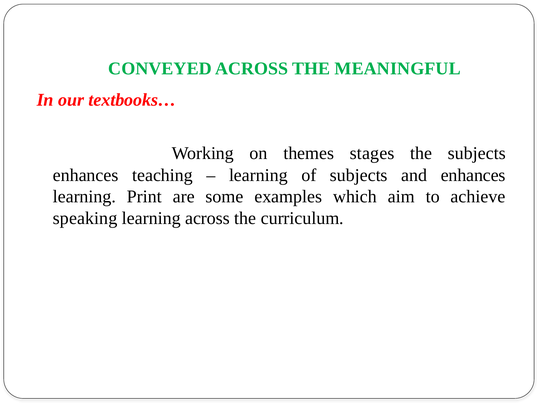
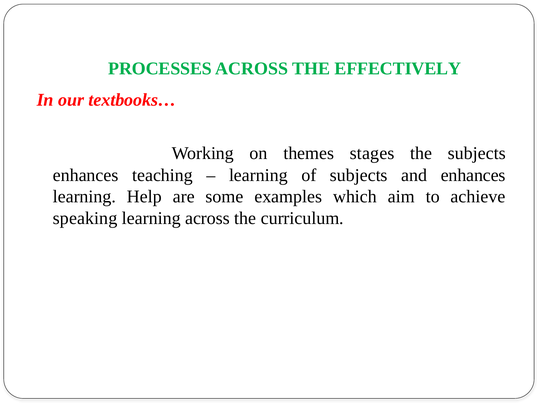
CONVEYED: CONVEYED -> PROCESSES (160, 69)
MEANINGFUL: MEANINGFUL -> EFFECTIVELY (398, 69)
Print: Print -> Help (144, 196)
